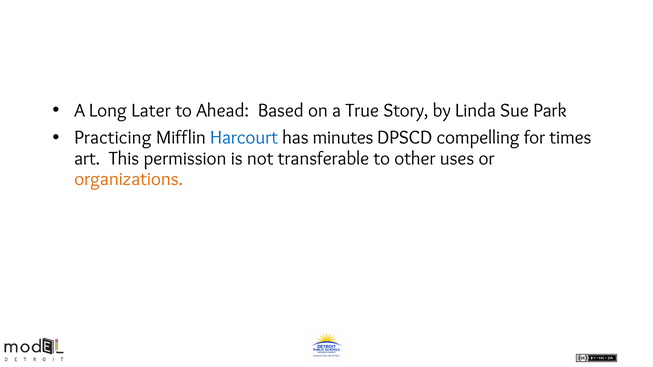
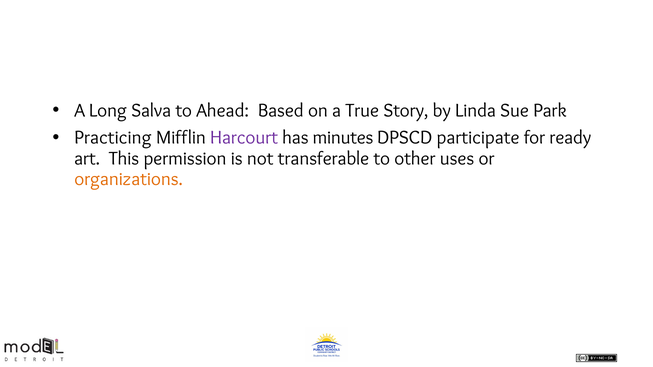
Later: Later -> Salva (151, 110)
Harcourt colour: blue -> purple (244, 138)
compelling: compelling -> participate (478, 138)
times: times -> ready (570, 138)
